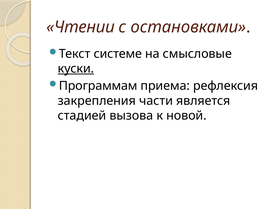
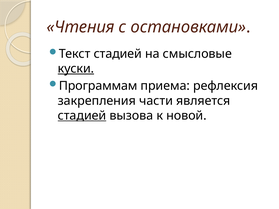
Чтении: Чтении -> Чтения (80, 27)
Текст системе: системе -> стадией (118, 54)
стадией underline: none -> present (82, 116)
